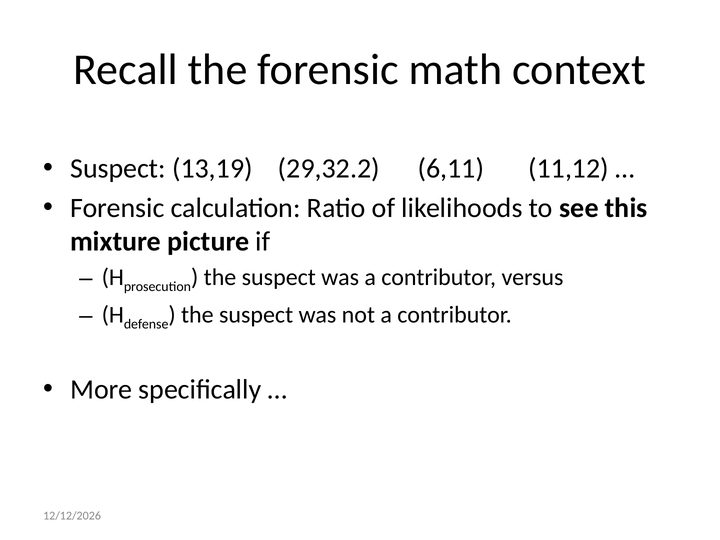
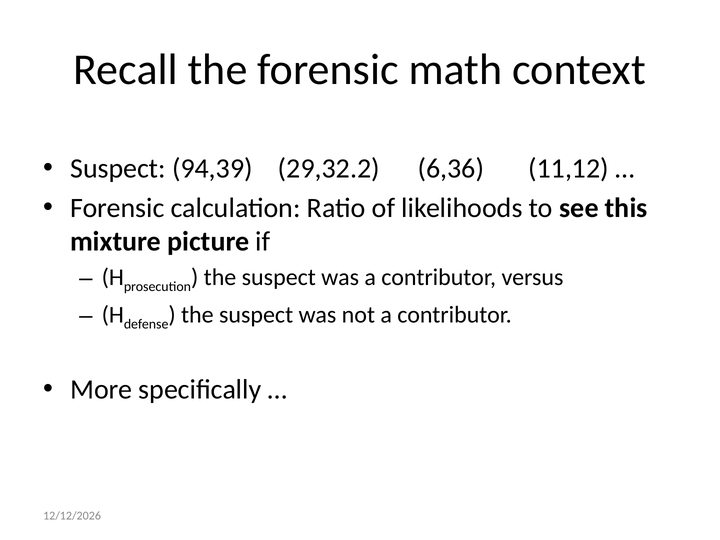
13,19: 13,19 -> 94,39 (212, 169)
6,11: 6,11 -> 6,36 (451, 169)
